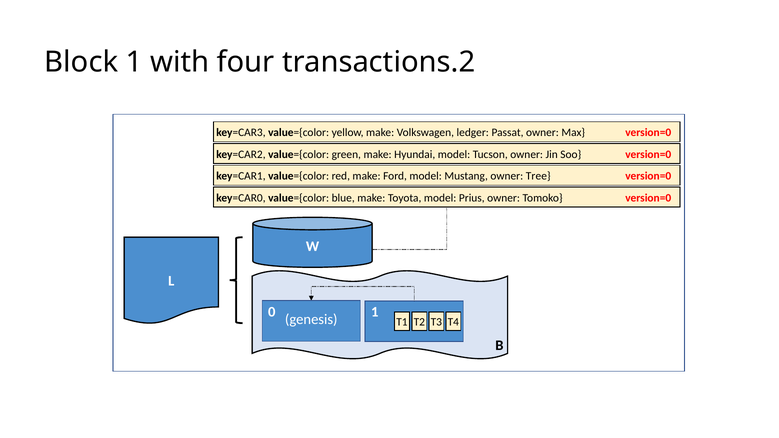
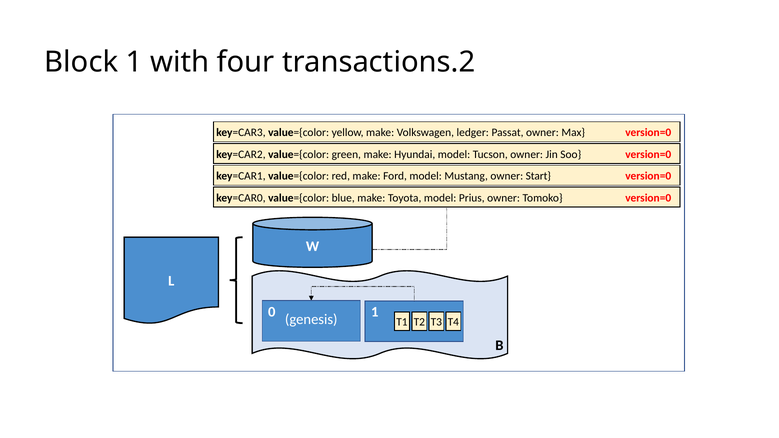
Tree: Tree -> Start (538, 176)
